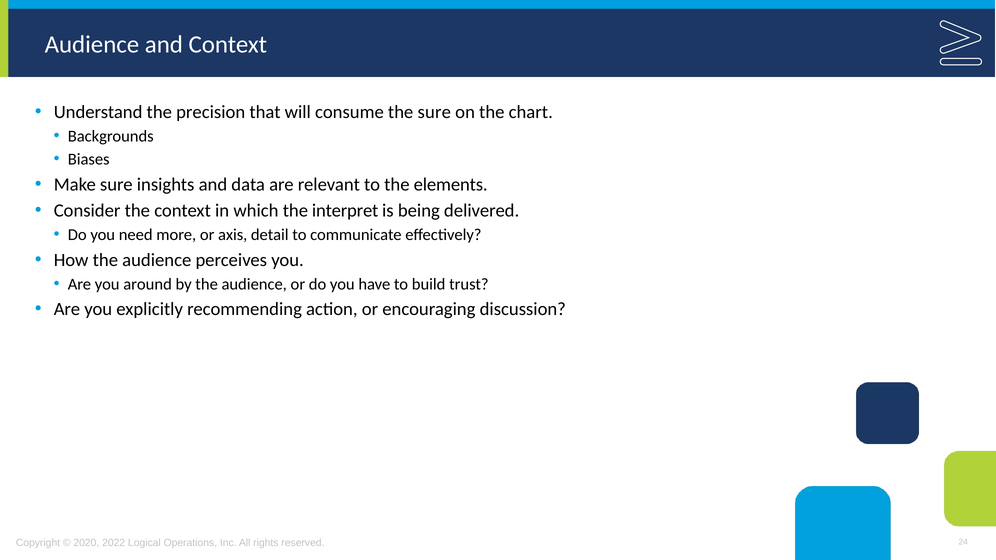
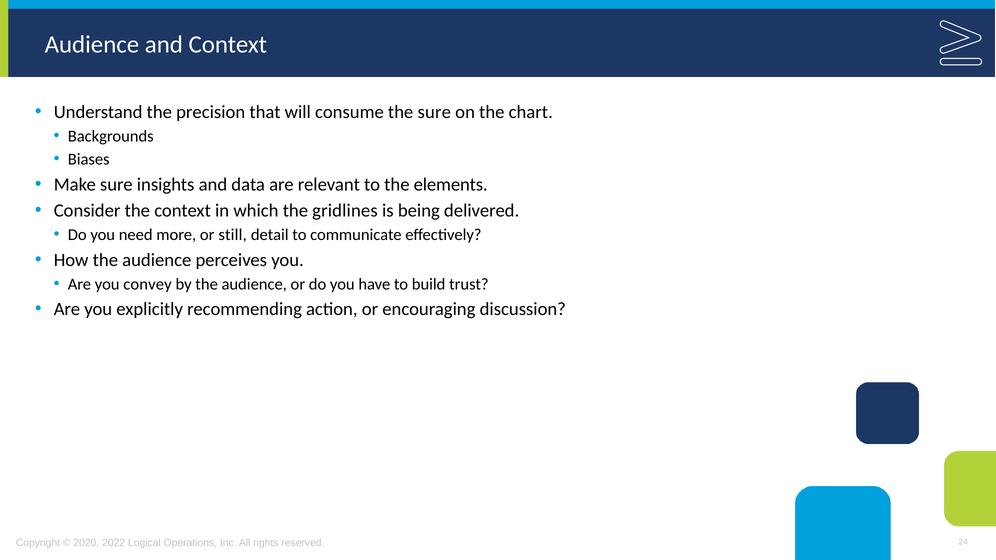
interpret: interpret -> gridlines (345, 211)
axis: axis -> still (233, 235)
around: around -> convey (147, 284)
